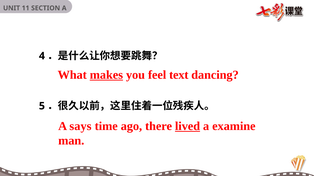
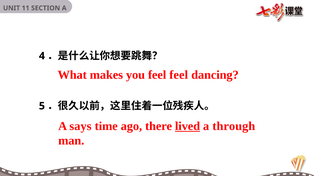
makes underline: present -> none (106, 75)
feel text: text -> feel (179, 75)
examine: examine -> through (234, 127)
